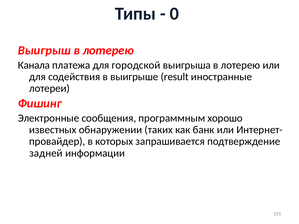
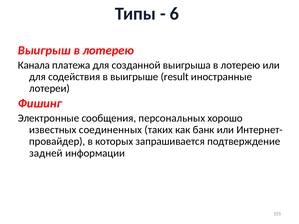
0: 0 -> 6 (174, 14)
городской: городской -> созданной (136, 65)
программным: программным -> персональных (172, 118)
обнаружении: обнаружении -> соединенных (110, 130)
